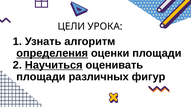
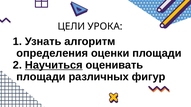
определения underline: present -> none (52, 53)
